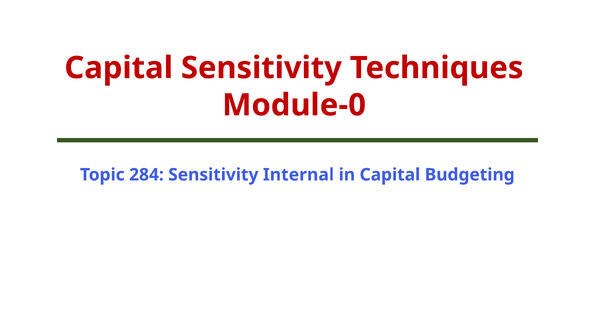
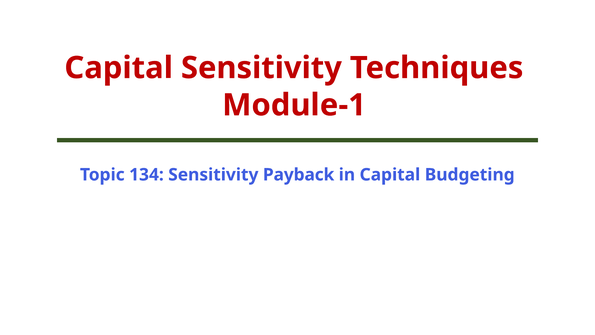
Module-0: Module-0 -> Module-1 (294, 105)
284: 284 -> 134 (146, 175)
Internal: Internal -> Payback (299, 175)
